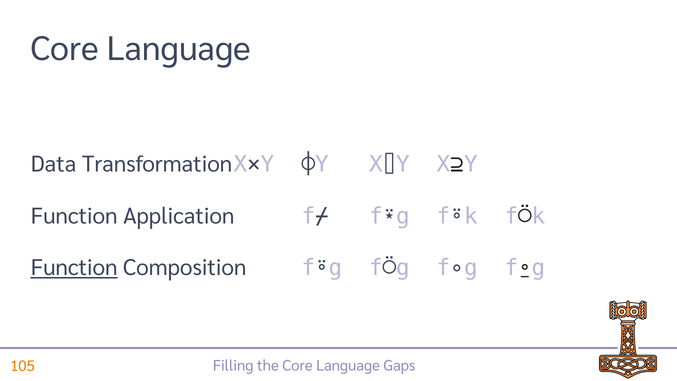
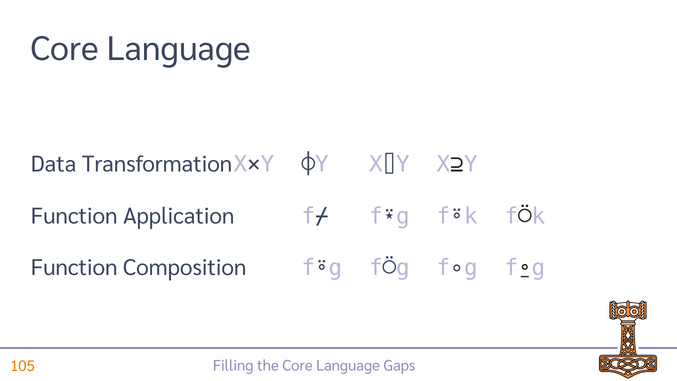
Function underline: present -> none (74, 268)
